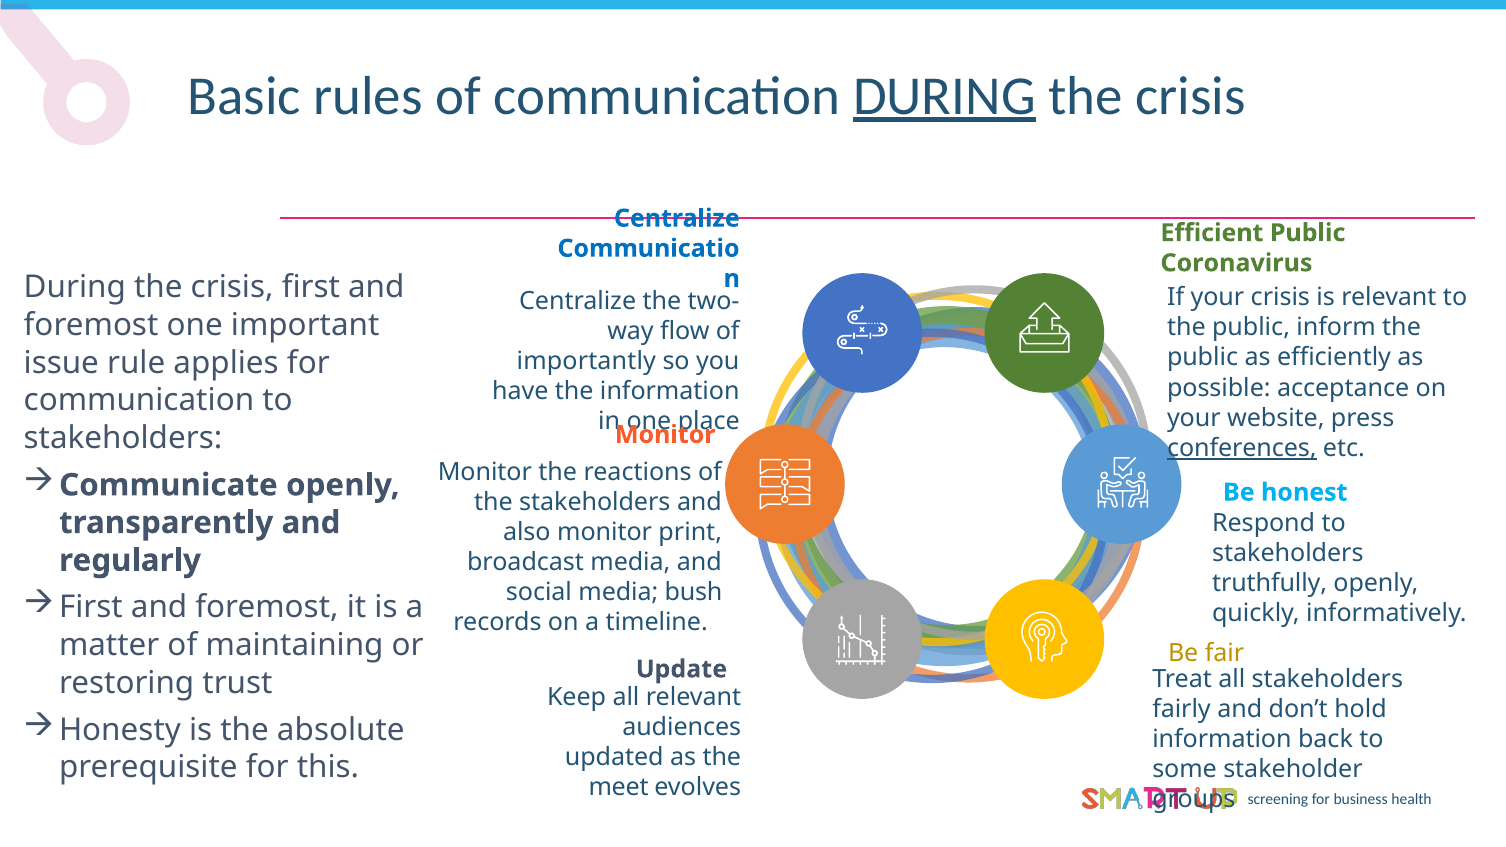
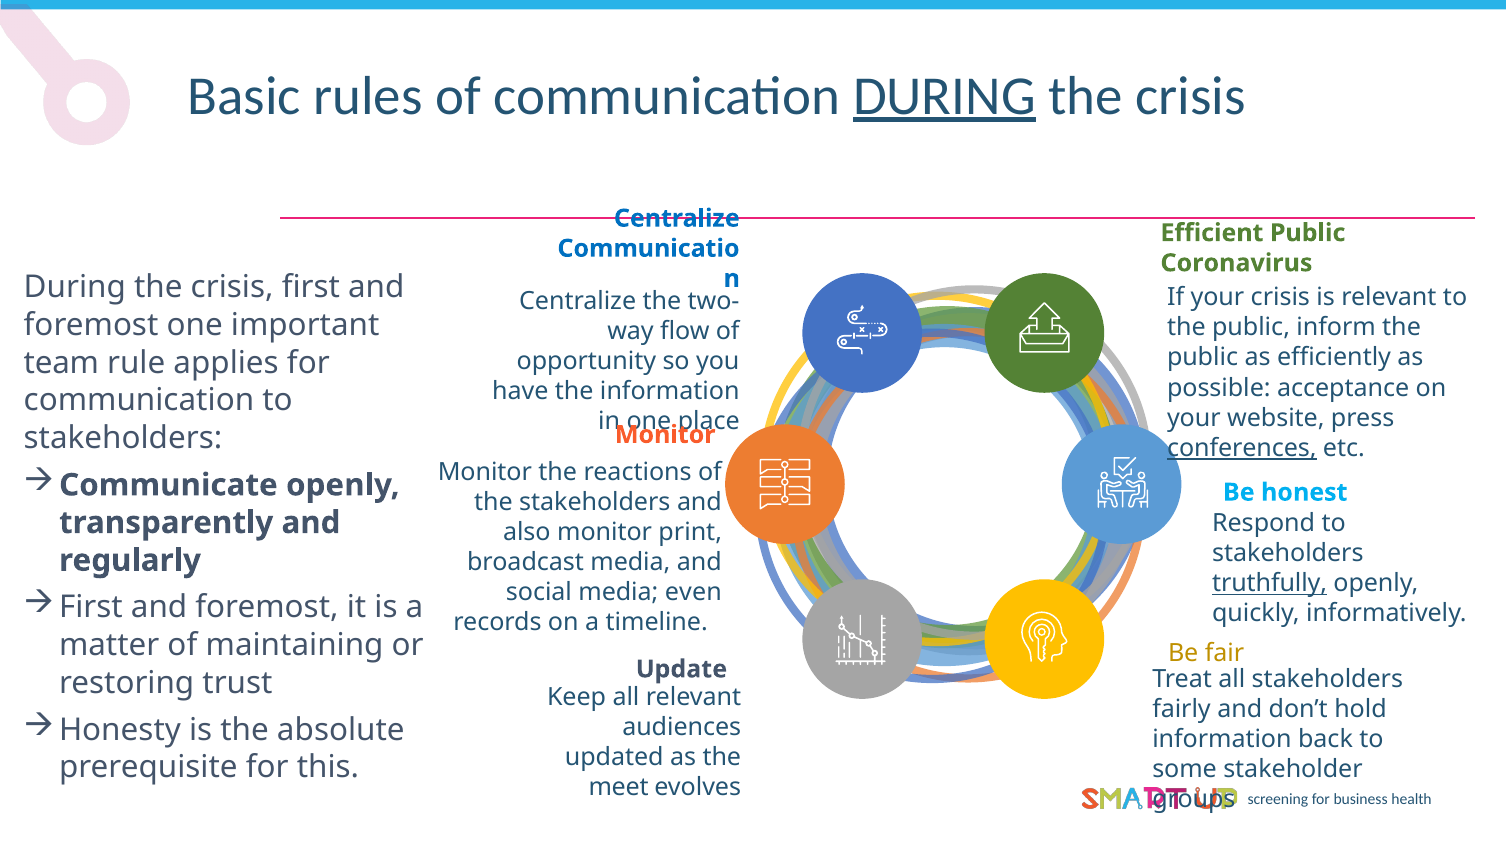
issue: issue -> team (61, 363)
importantly: importantly -> opportunity (586, 362)
truthfully underline: none -> present (1270, 584)
bush: bush -> even (693, 592)
